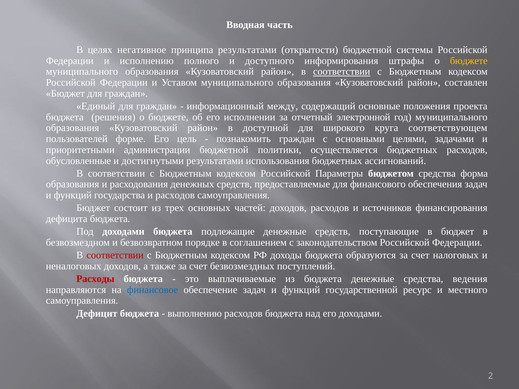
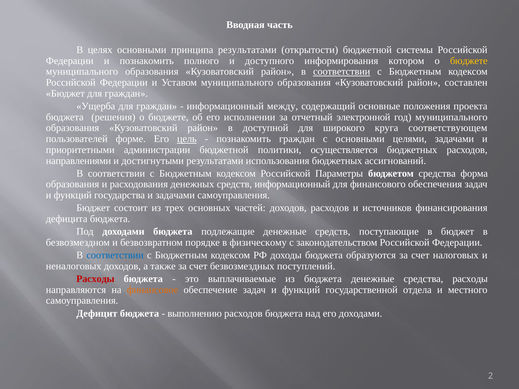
целях негативное: негативное -> основными (142, 50)
и исполнению: исполнению -> познакомить (147, 61)
штрафы: штрафы -> котором (406, 61)
Единый: Единый -> Ущерба (96, 106)
цель underline: none -> present (187, 139)
обусловленные: обусловленные -> направлениями (78, 161)
средств предоставляемые: предоставляемые -> информационный (292, 184)
и расходов: расходов -> задачами (175, 195)
соглашением: соглашением -> физическому (258, 243)
соответствии colour: red -> blue (115, 255)
средства ведения: ведения -> расходы (470, 279)
финансовое colour: blue -> orange (153, 290)
ресурс: ресурс -> отдела (417, 290)
